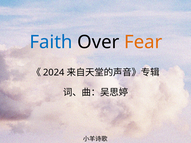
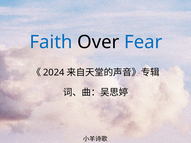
Fear colour: orange -> blue (143, 42)
